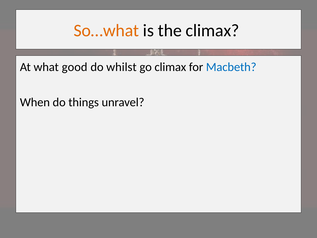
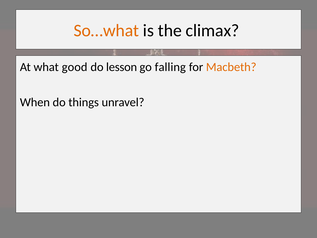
whilst: whilst -> lesson (122, 67)
go climax: climax -> falling (170, 67)
Macbeth colour: blue -> orange (231, 67)
